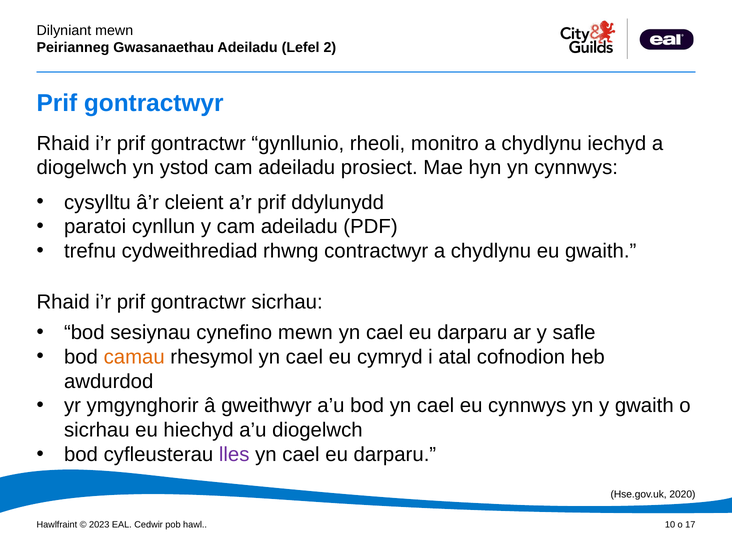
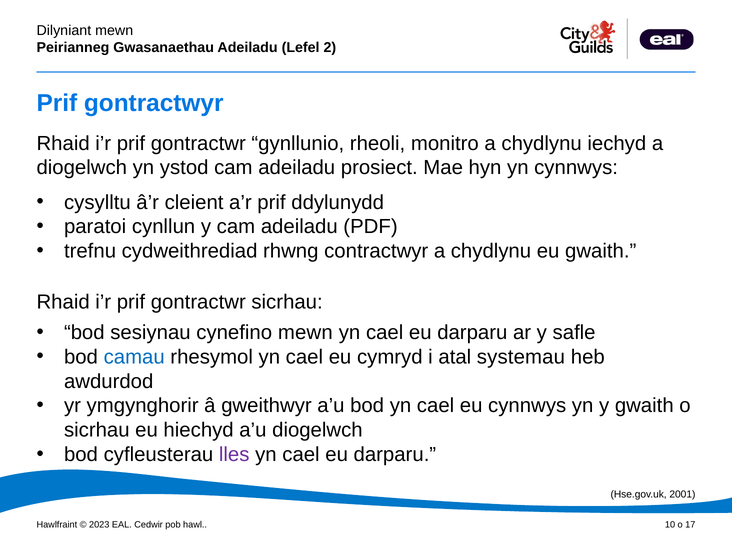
camau colour: orange -> blue (134, 357)
cofnodion: cofnodion -> systemau (521, 357)
2020: 2020 -> 2001 (682, 495)
